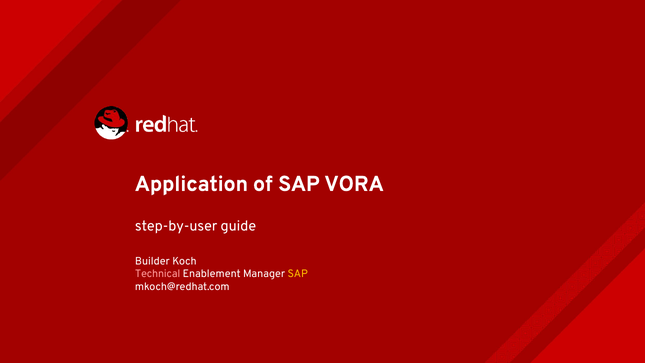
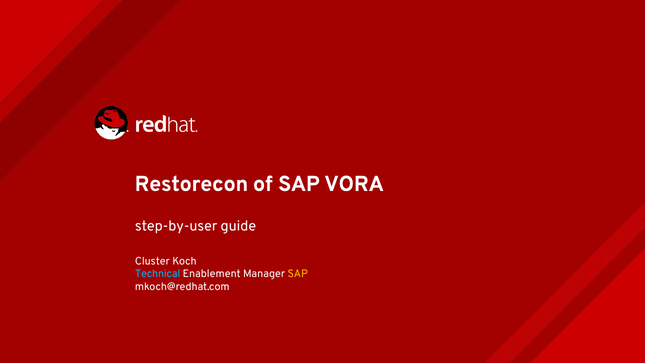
Application: Application -> Restorecon (191, 184)
Builder: Builder -> Cluster (152, 261)
Technical colour: pink -> light blue (158, 274)
